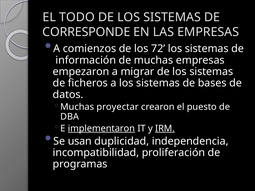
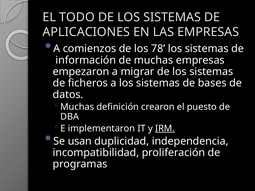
CORRESPONDE: CORRESPONDE -> APLICACIONES (86, 32)
72: 72 -> 78 (158, 49)
proyectar: proyectar -> definición (118, 107)
implementaron underline: present -> none (101, 129)
